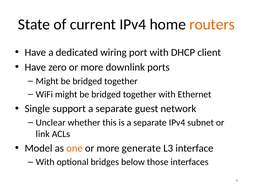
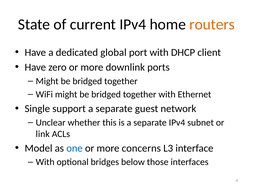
wiring: wiring -> global (113, 53)
one colour: orange -> blue (74, 149)
generate: generate -> concerns (141, 149)
